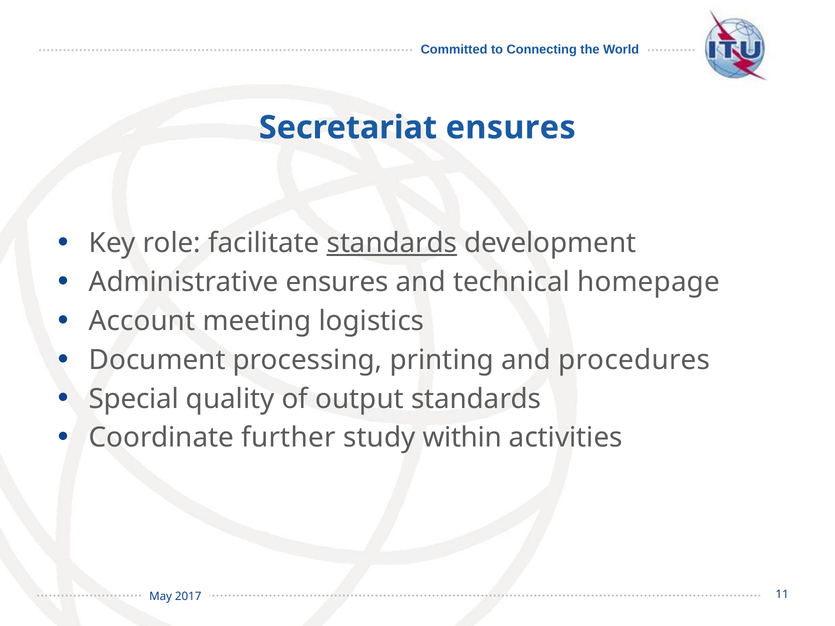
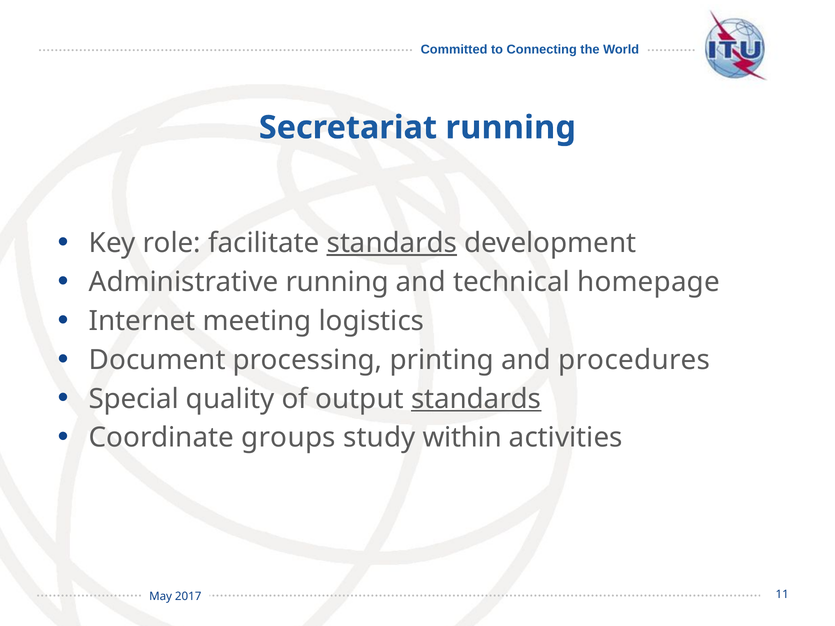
Secretariat ensures: ensures -> running (511, 128)
Administrative ensures: ensures -> running (337, 282)
Account: Account -> Internet (142, 321)
standards underline: none -> present (476, 399)
further: further -> groups (289, 438)
